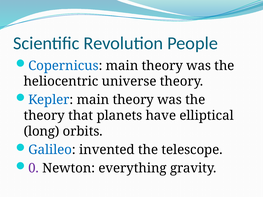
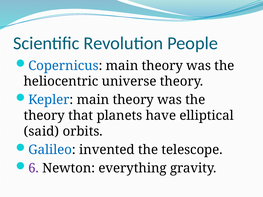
long: long -> said (41, 132)
0: 0 -> 6 (34, 168)
